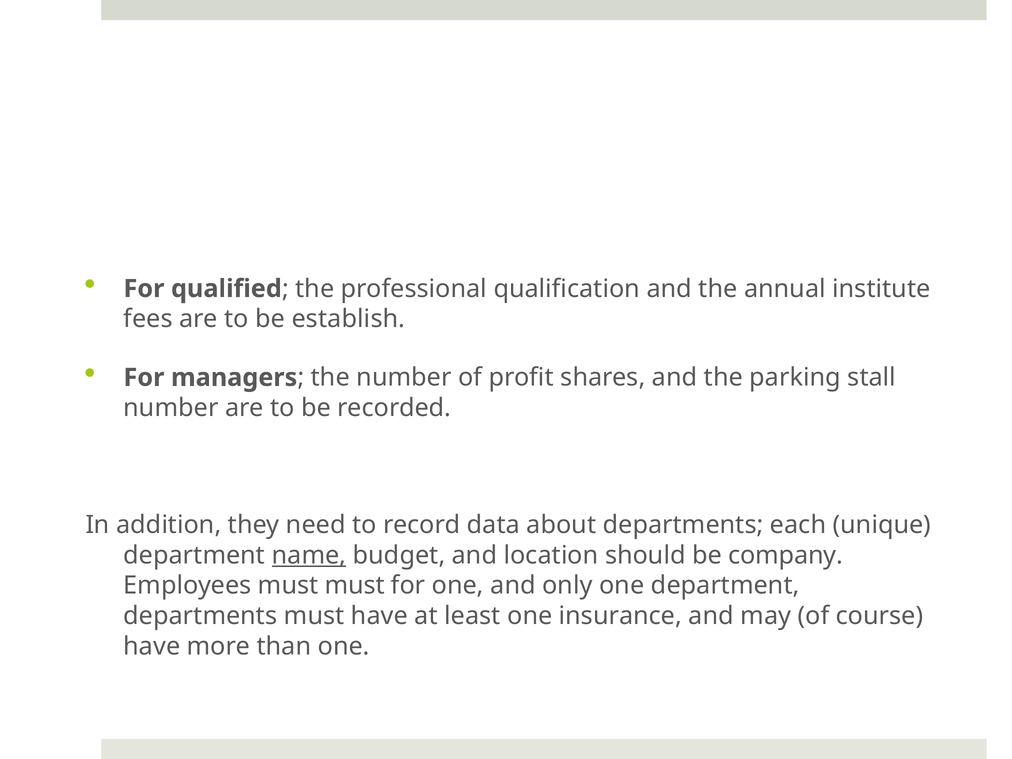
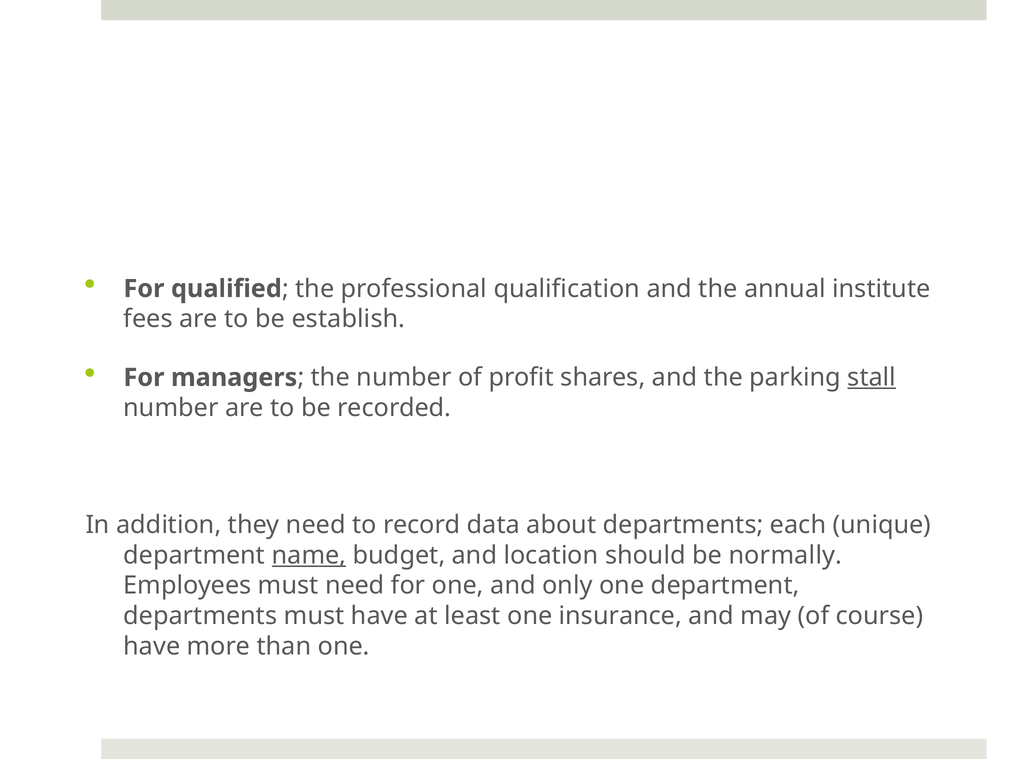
stall underline: none -> present (872, 378)
company: company -> normally (785, 555)
must must: must -> need (355, 586)
